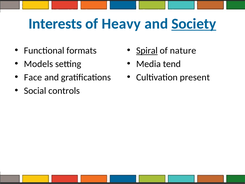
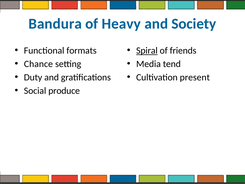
Interests: Interests -> Bandura (55, 24)
Society underline: present -> none (194, 24)
nature: nature -> friends (183, 50)
Models: Models -> Chance (38, 64)
Face: Face -> Duty (33, 77)
controls: controls -> produce (64, 91)
